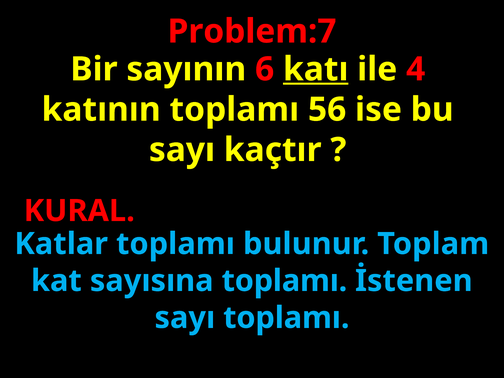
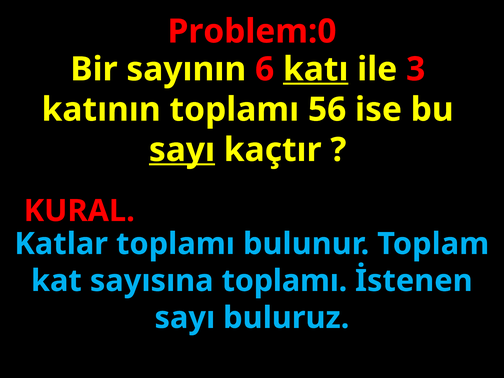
Problem:7: Problem:7 -> Problem:0 (252, 31)
4: 4 -> 3 (416, 69)
sayı underline: none -> present (182, 150)
sayı toplamı: toplamı -> buluruz (286, 318)
